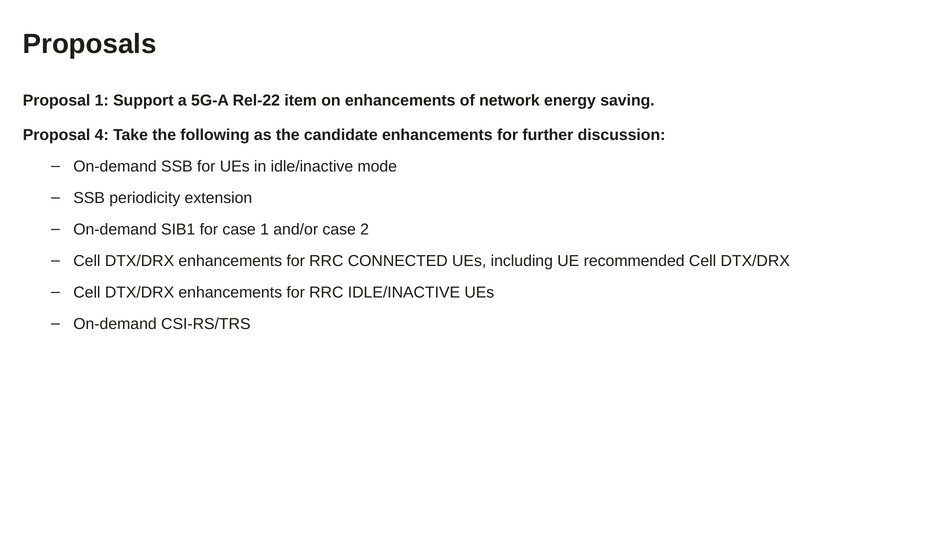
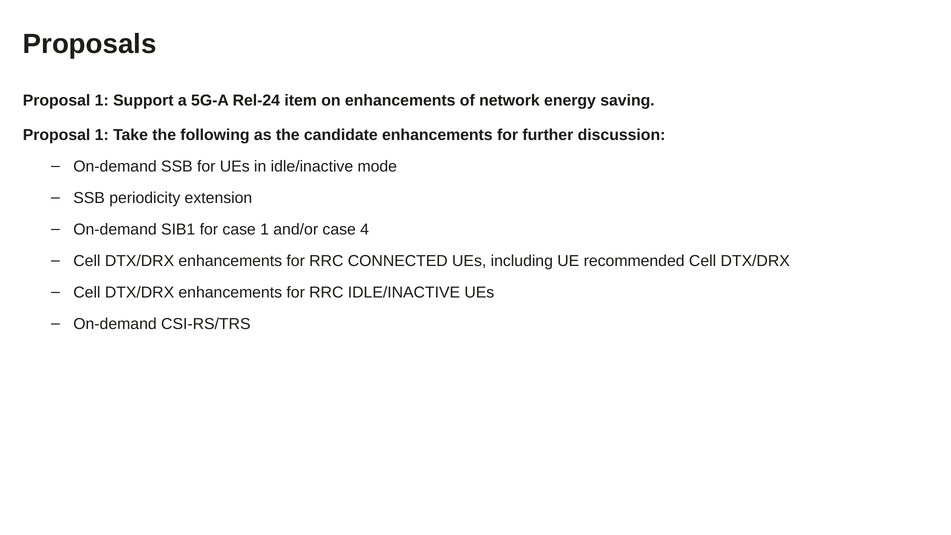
Rel-22: Rel-22 -> Rel-24 (256, 101)
4: 4 -> 1 (102, 135)
2: 2 -> 4 (365, 229)
